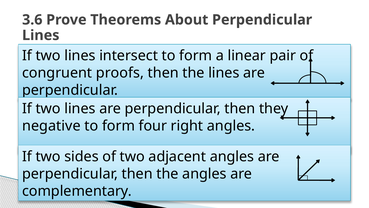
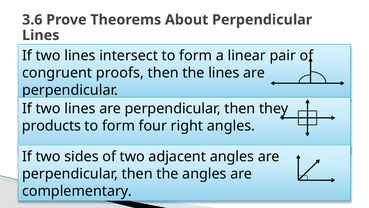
negative: negative -> products (51, 126)
